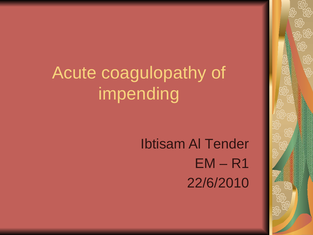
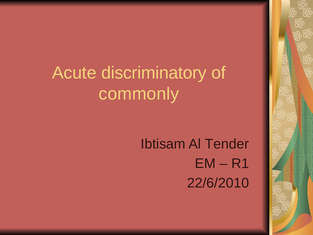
coagulopathy: coagulopathy -> discriminatory (154, 73)
impending: impending -> commonly (139, 94)
